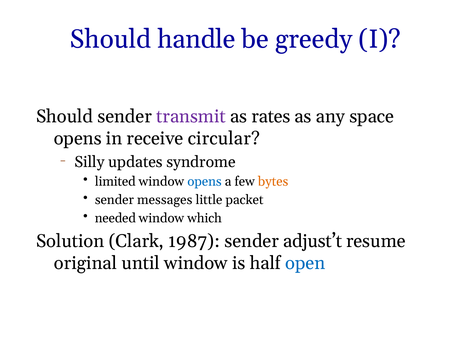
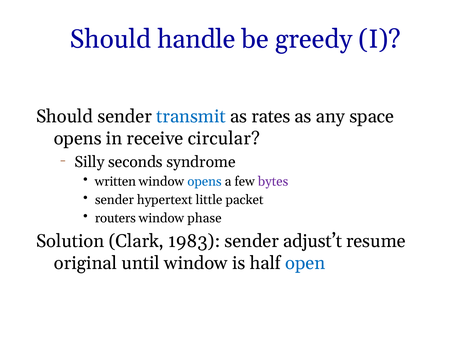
transmit colour: purple -> blue (191, 117)
updates: updates -> seconds (135, 162)
limited: limited -> written (115, 182)
bytes colour: orange -> purple (273, 182)
messages: messages -> hypertext (165, 200)
needed: needed -> routers (115, 218)
which: which -> phase (205, 218)
1987: 1987 -> 1983 (194, 241)
